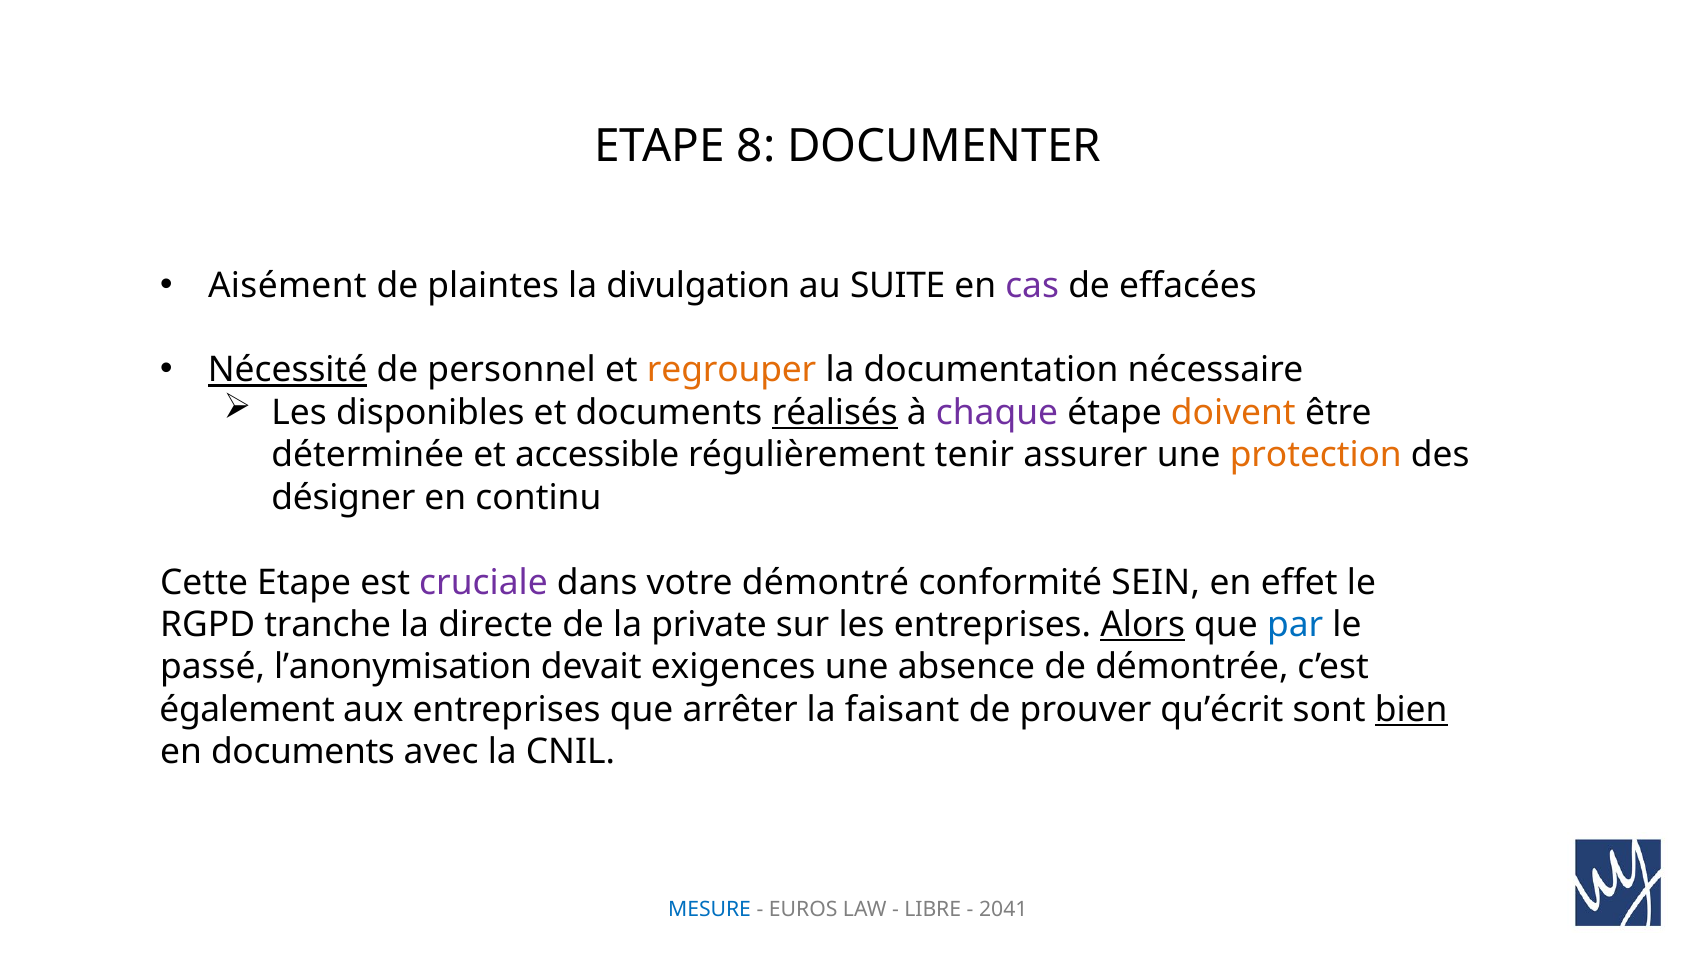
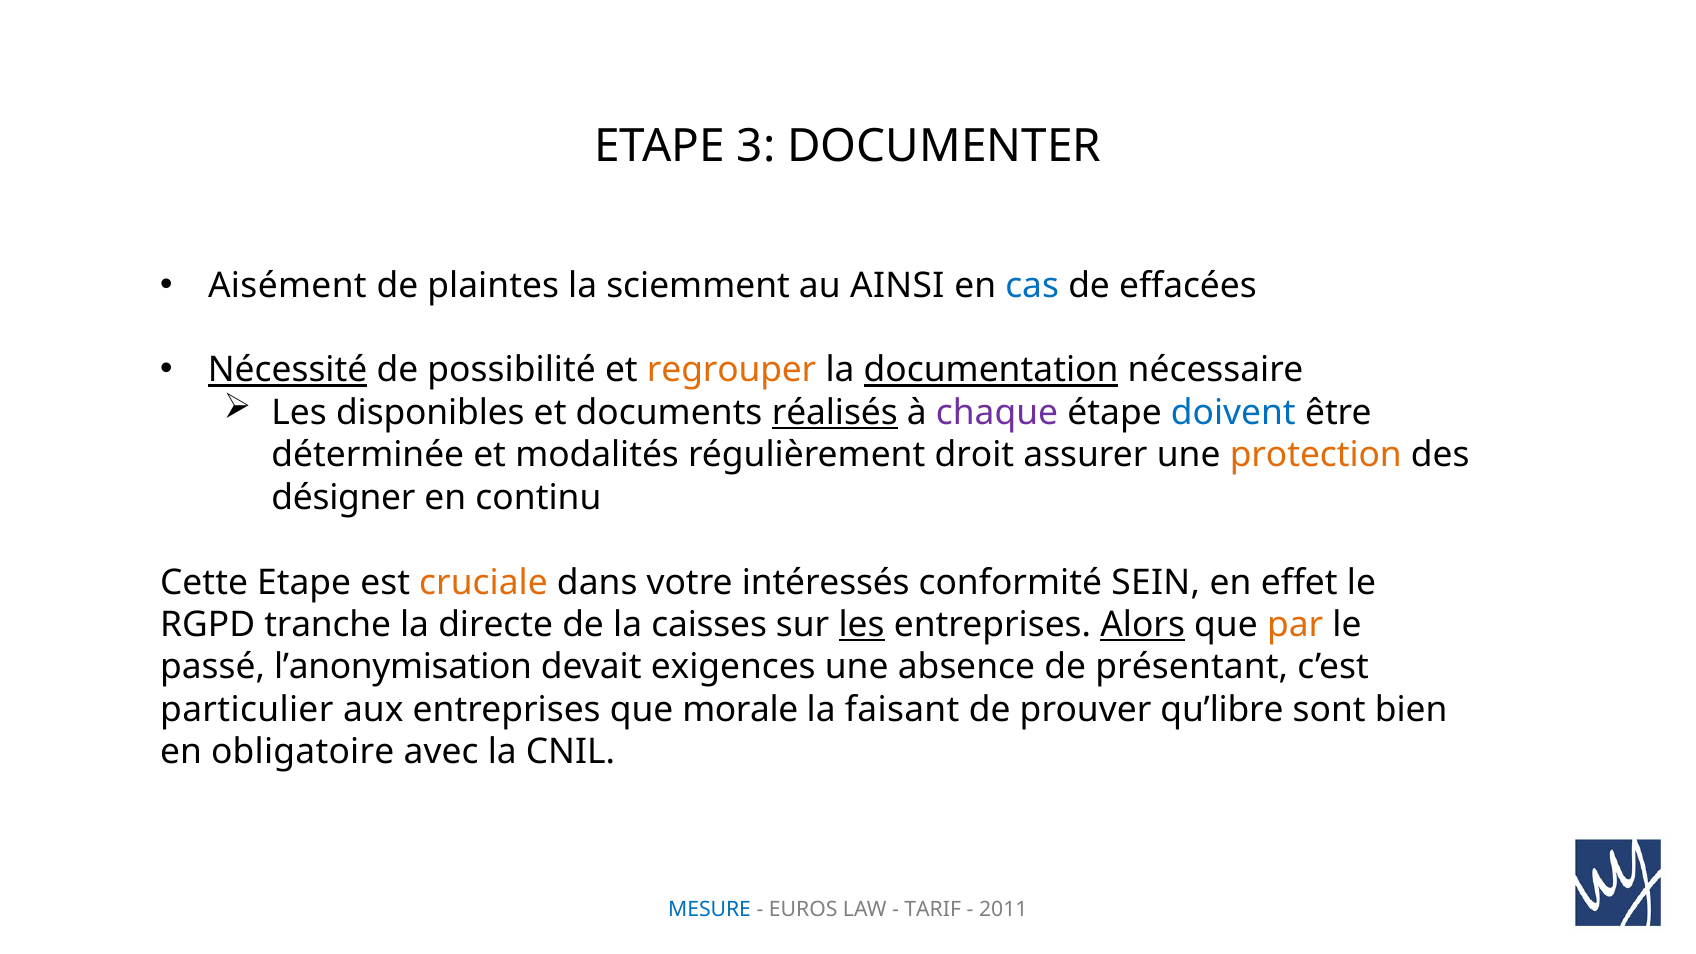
8: 8 -> 3 (756, 146)
divulgation: divulgation -> sciemment (698, 285)
SUITE: SUITE -> AINSI (897, 285)
cas colour: purple -> blue (1032, 285)
personnel: personnel -> possibilité (512, 370)
documentation underline: none -> present (991, 370)
doivent colour: orange -> blue (1233, 413)
accessible: accessible -> modalités (597, 455)
tenir: tenir -> droit (974, 455)
cruciale colour: purple -> orange (483, 582)
démontré: démontré -> intéressés (826, 582)
private: private -> caisses (709, 625)
les underline: none -> present (862, 625)
par colour: blue -> orange (1295, 625)
démontrée: démontrée -> présentant (1192, 667)
également: également -> particulier (247, 710)
arrêter: arrêter -> morale (740, 710)
qu’écrit: qu’écrit -> qu’libre (1222, 710)
bien underline: present -> none (1411, 710)
en documents: documents -> obligatoire (303, 752)
LIBRE: LIBRE -> TARIF (933, 909)
2041: 2041 -> 2011 (1003, 909)
